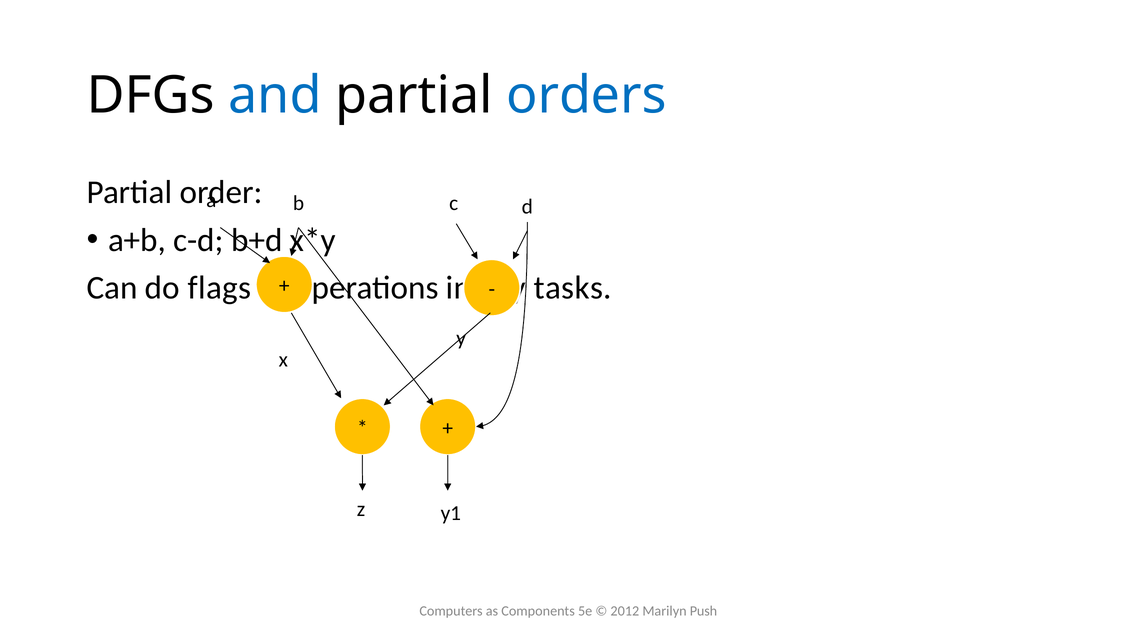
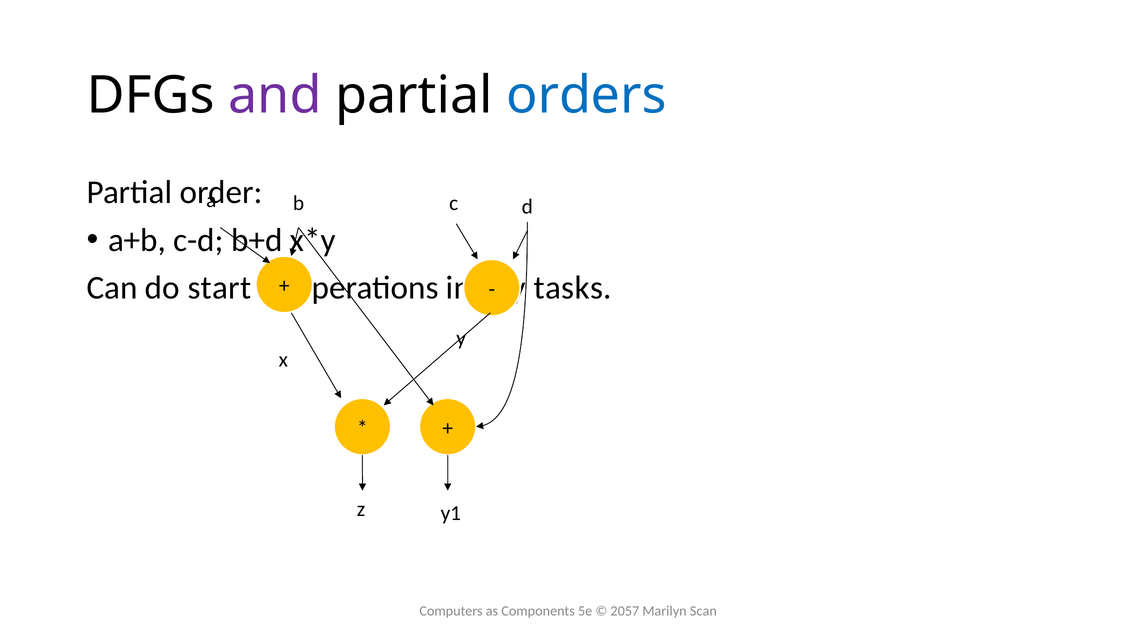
and colour: blue -> purple (275, 96)
flags: flags -> start (219, 288)
2012: 2012 -> 2057 (625, 611)
Push: Push -> Scan (703, 611)
